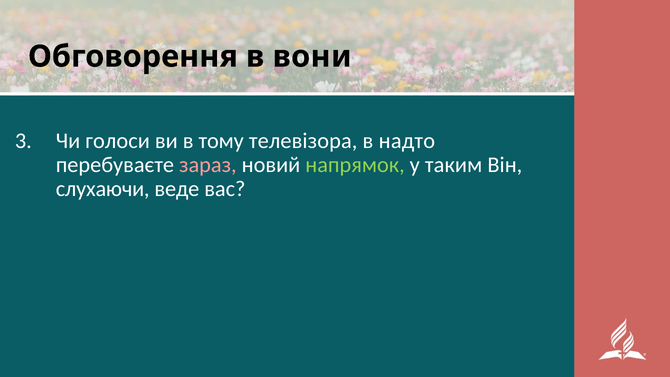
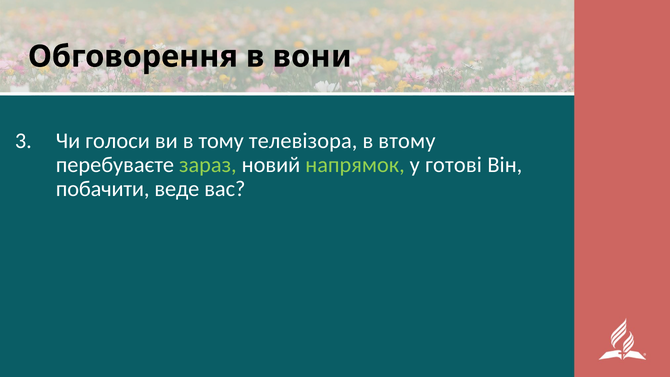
надто: надто -> втому (407, 141)
зараз colour: pink -> light green (208, 165)
таким: таким -> готові (454, 165)
слухаючи: слухаючи -> побачити (103, 189)
